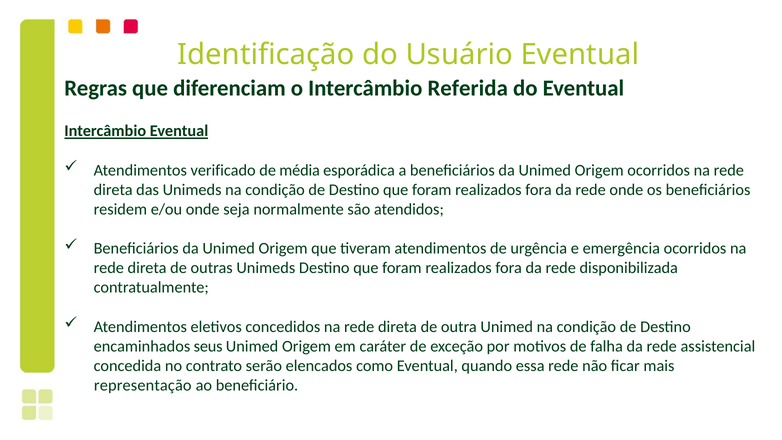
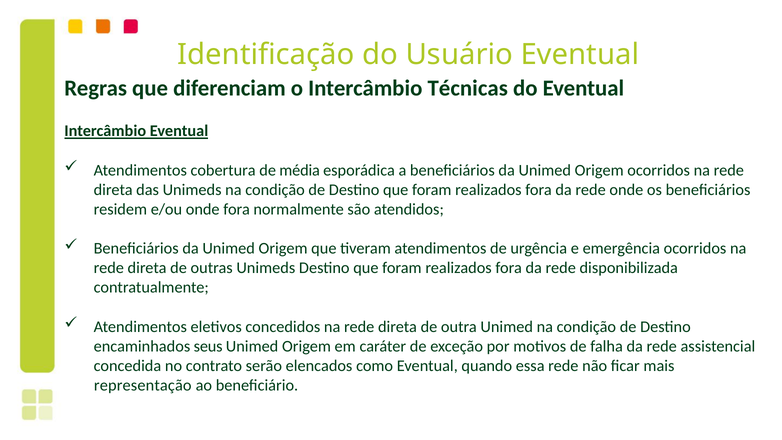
Referida: Referida -> Técnicas (468, 88)
verificado: verificado -> cobertura (223, 170)
onde seja: seja -> fora (237, 209)
